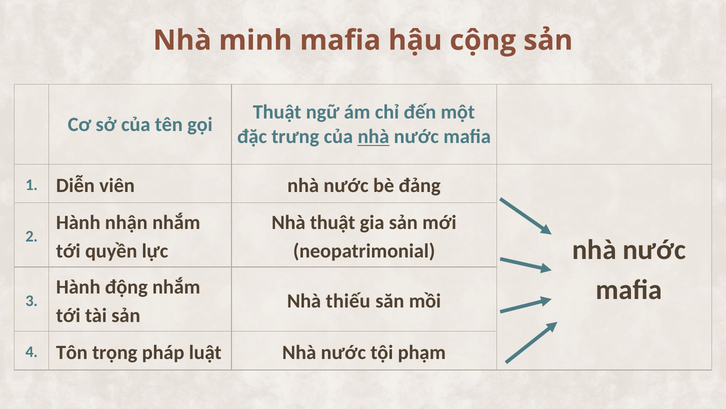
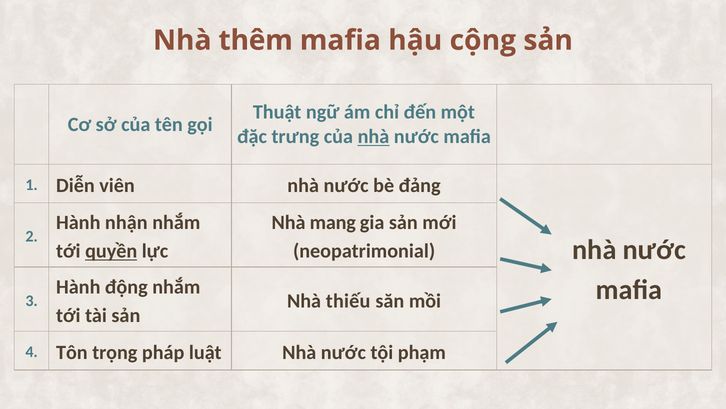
minh: minh -> thêm (256, 40)
Nhà thuật: thuật -> mang (333, 222)
quyền underline: none -> present (111, 251)
